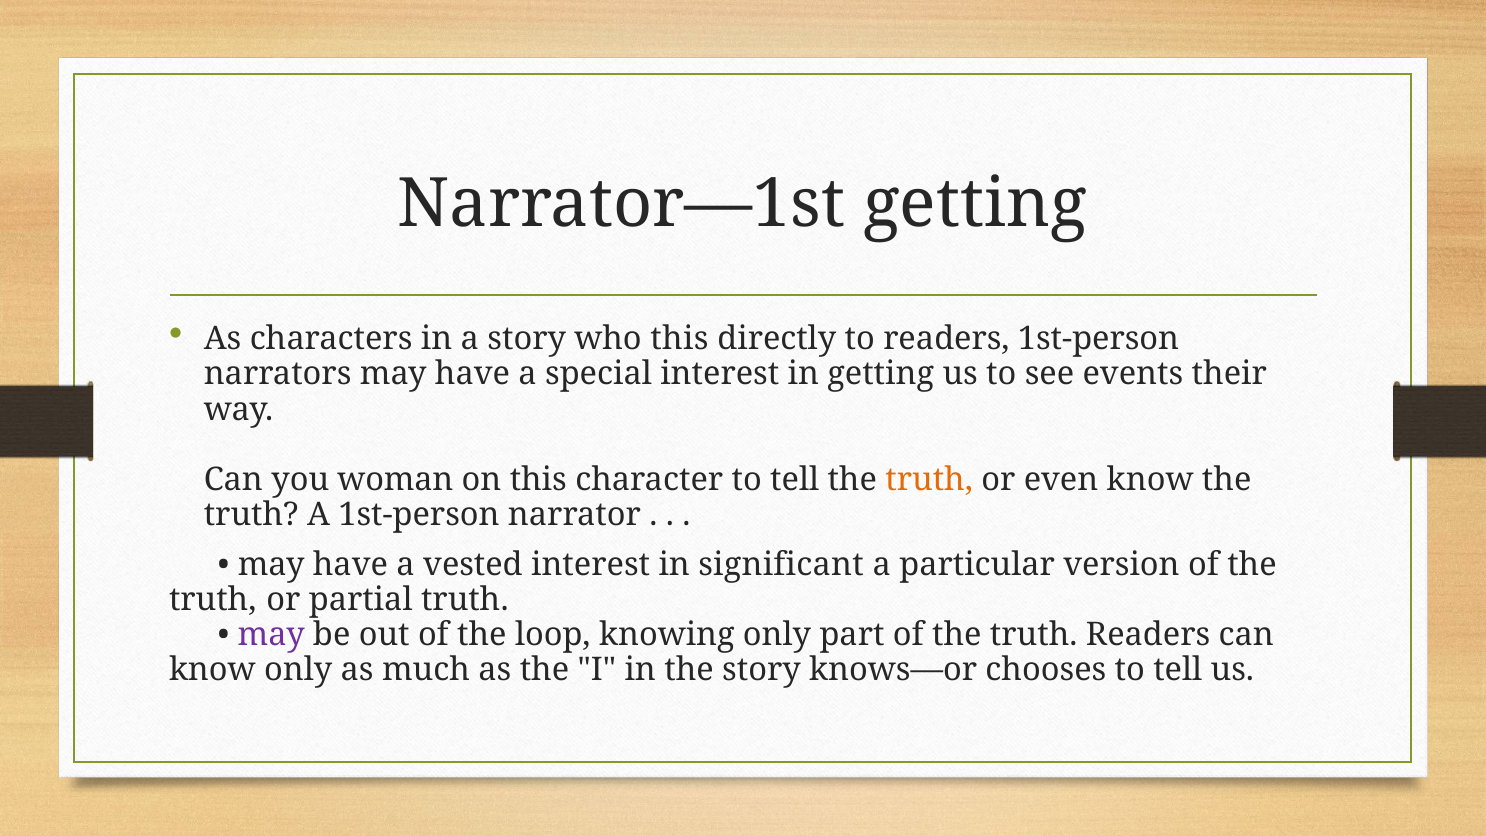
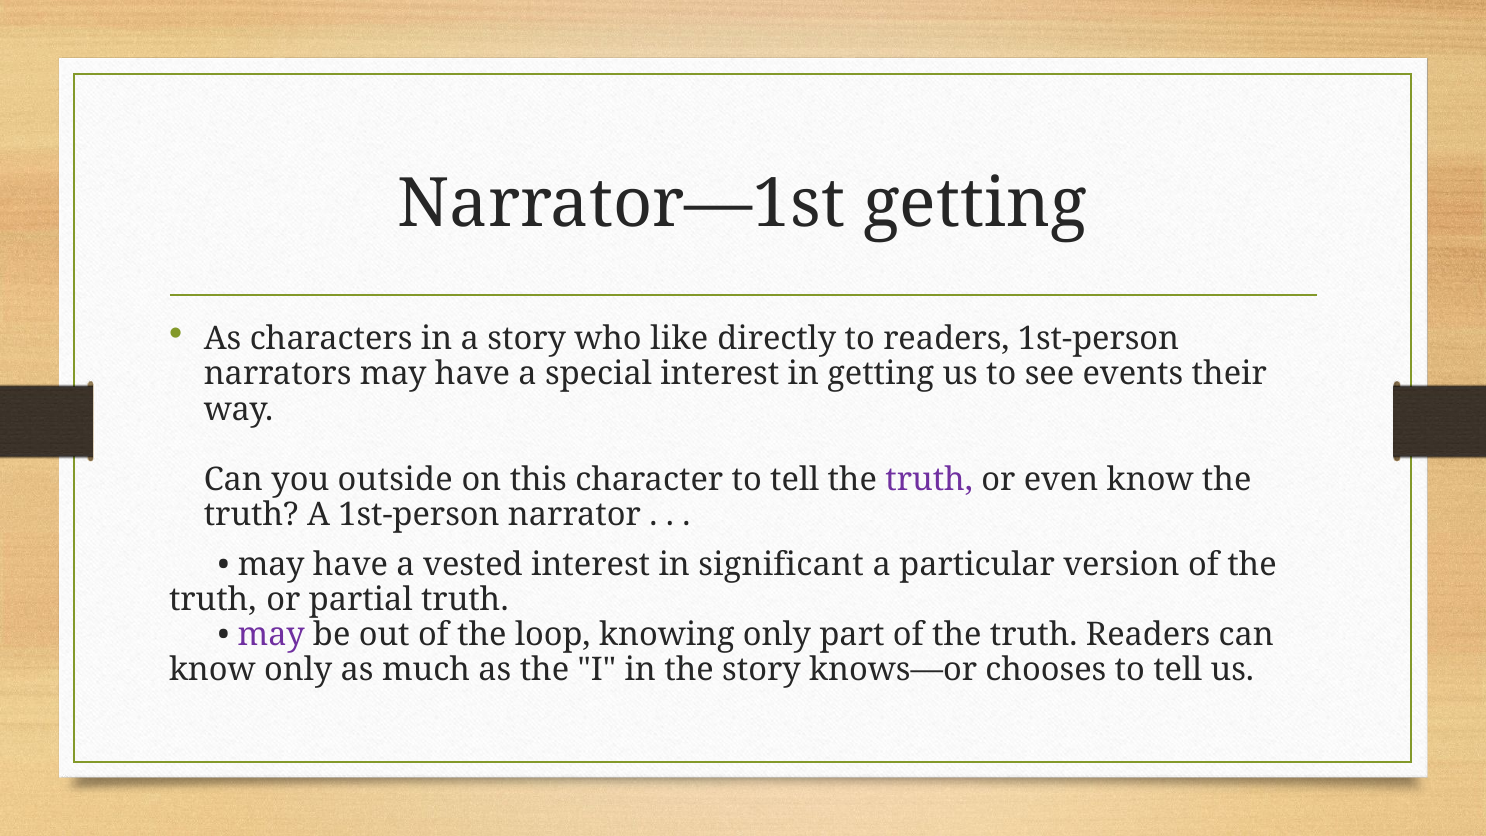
who this: this -> like (679, 339)
woman: woman -> outside (395, 479)
truth colour: orange -> purple (929, 479)
